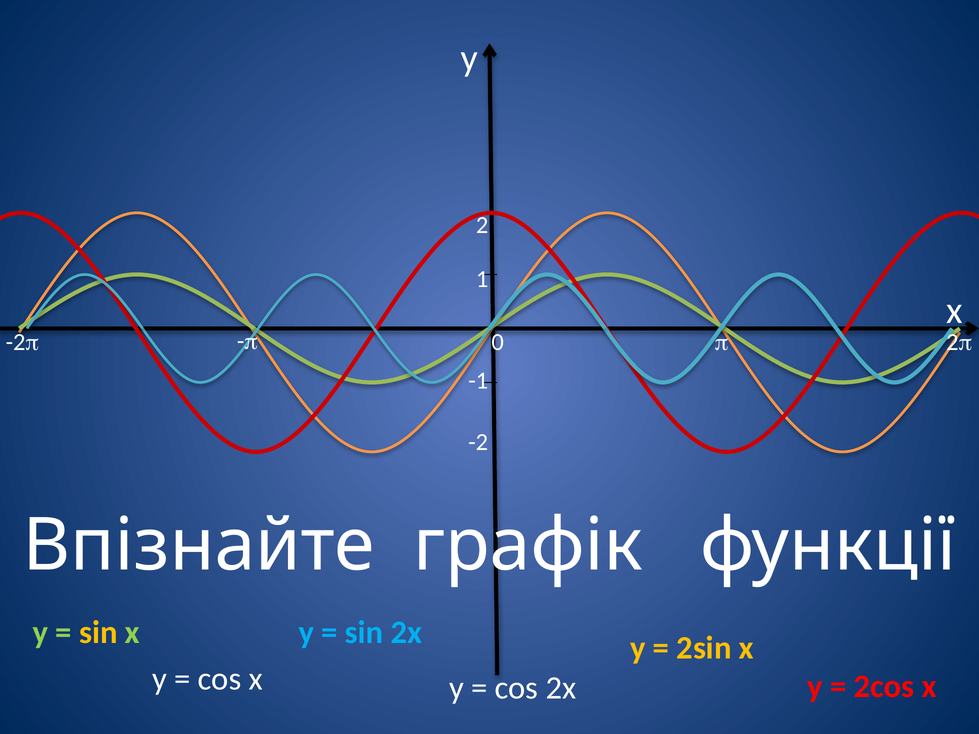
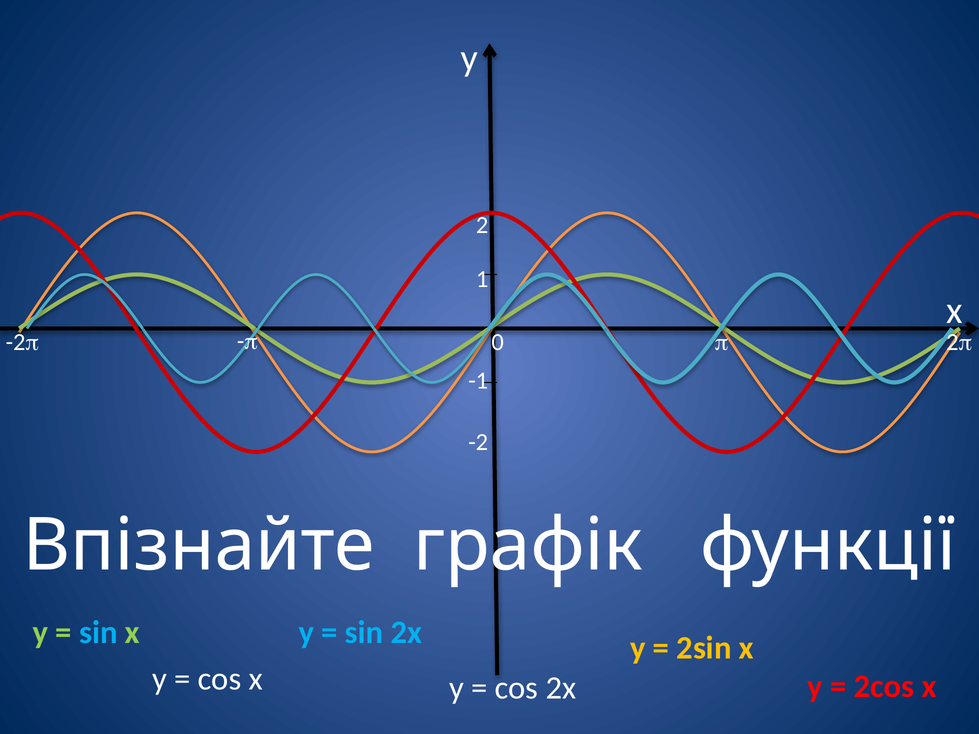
sin colour: yellow -> light blue (98, 633)
